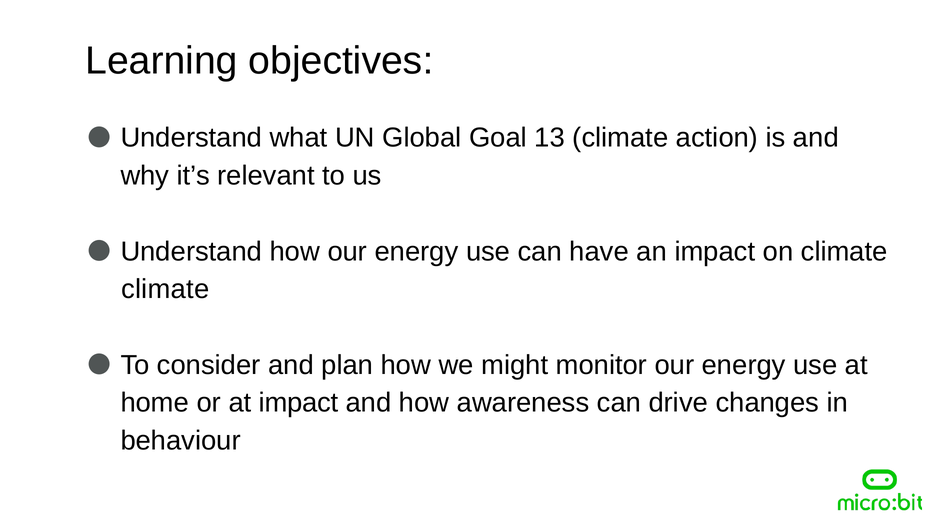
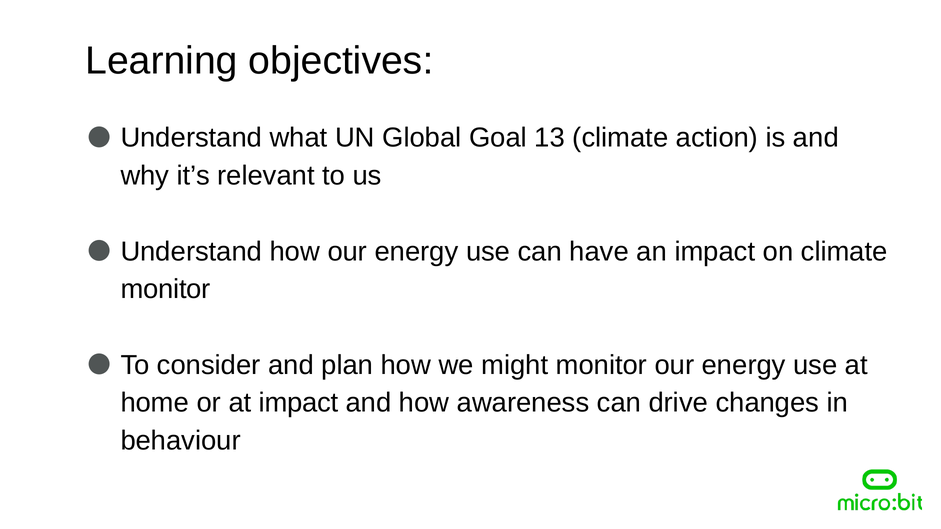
climate: climate -> monitor (166, 289)
